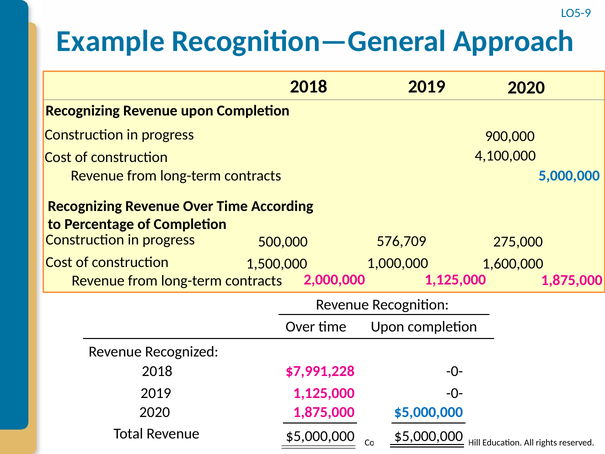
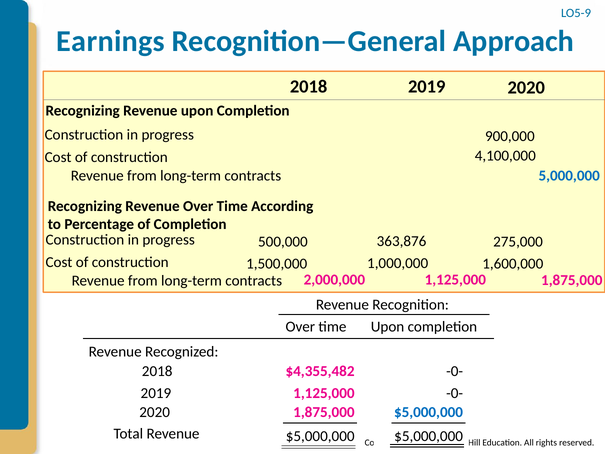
Example: Example -> Earnings (111, 41)
576,709: 576,709 -> 363,876 (402, 241)
$7,991,228: $7,991,228 -> $4,355,482 (320, 371)
